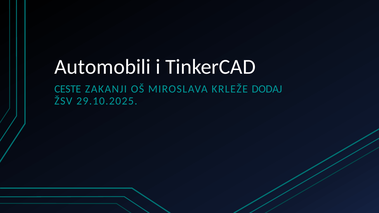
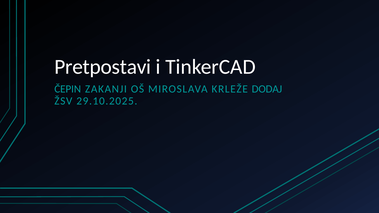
Automobili: Automobili -> Pretpostavi (103, 67)
CESTE: CESTE -> ČEPIN (68, 89)
